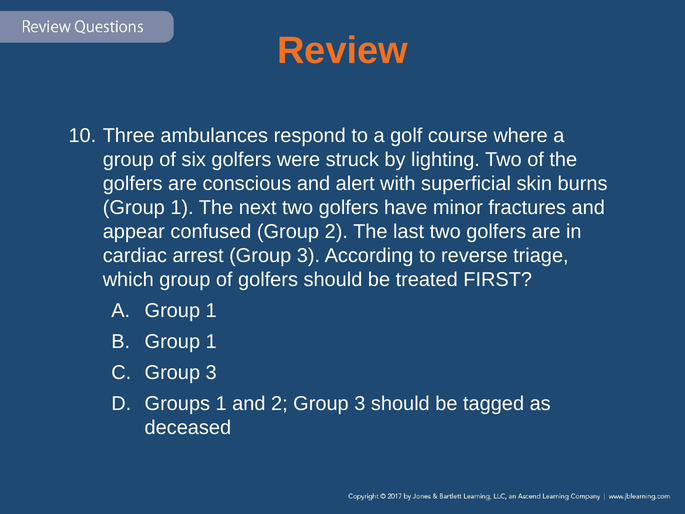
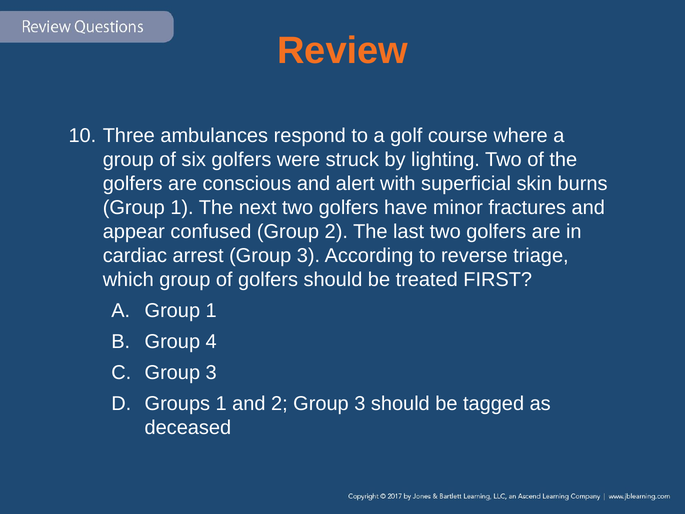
1: 1 -> 4 (211, 341)
